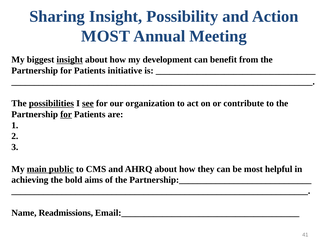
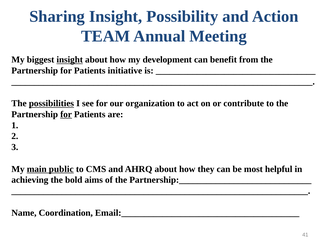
MOST: MOST -> TEAM (106, 36)
see underline: present -> none (88, 103)
Readmissions: Readmissions -> Coordination (66, 213)
